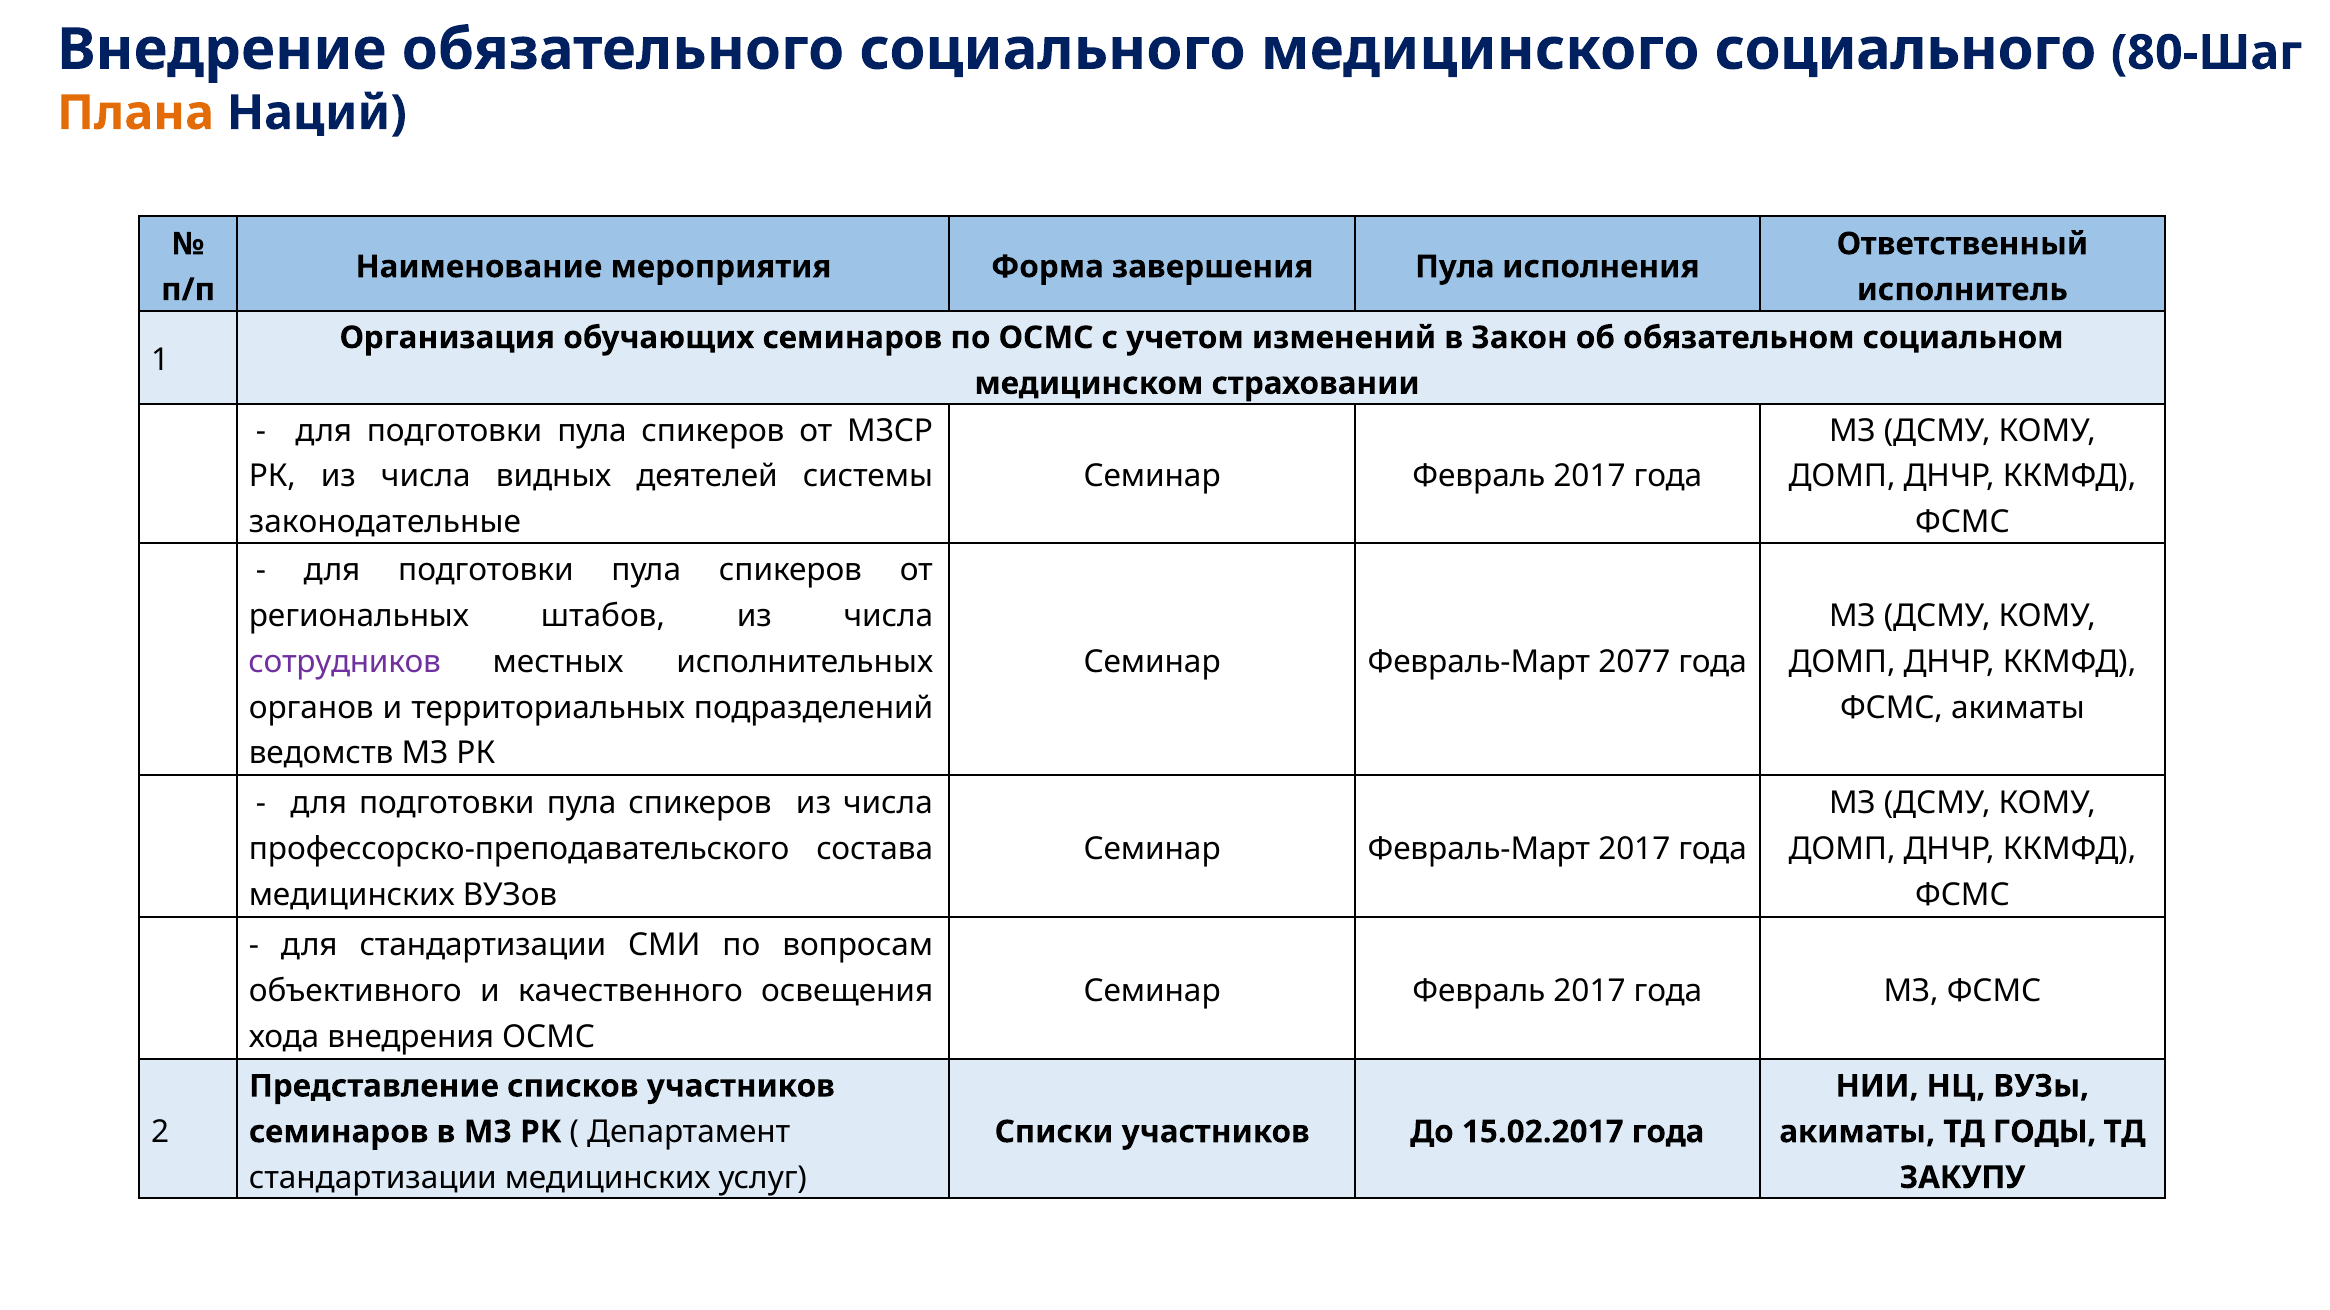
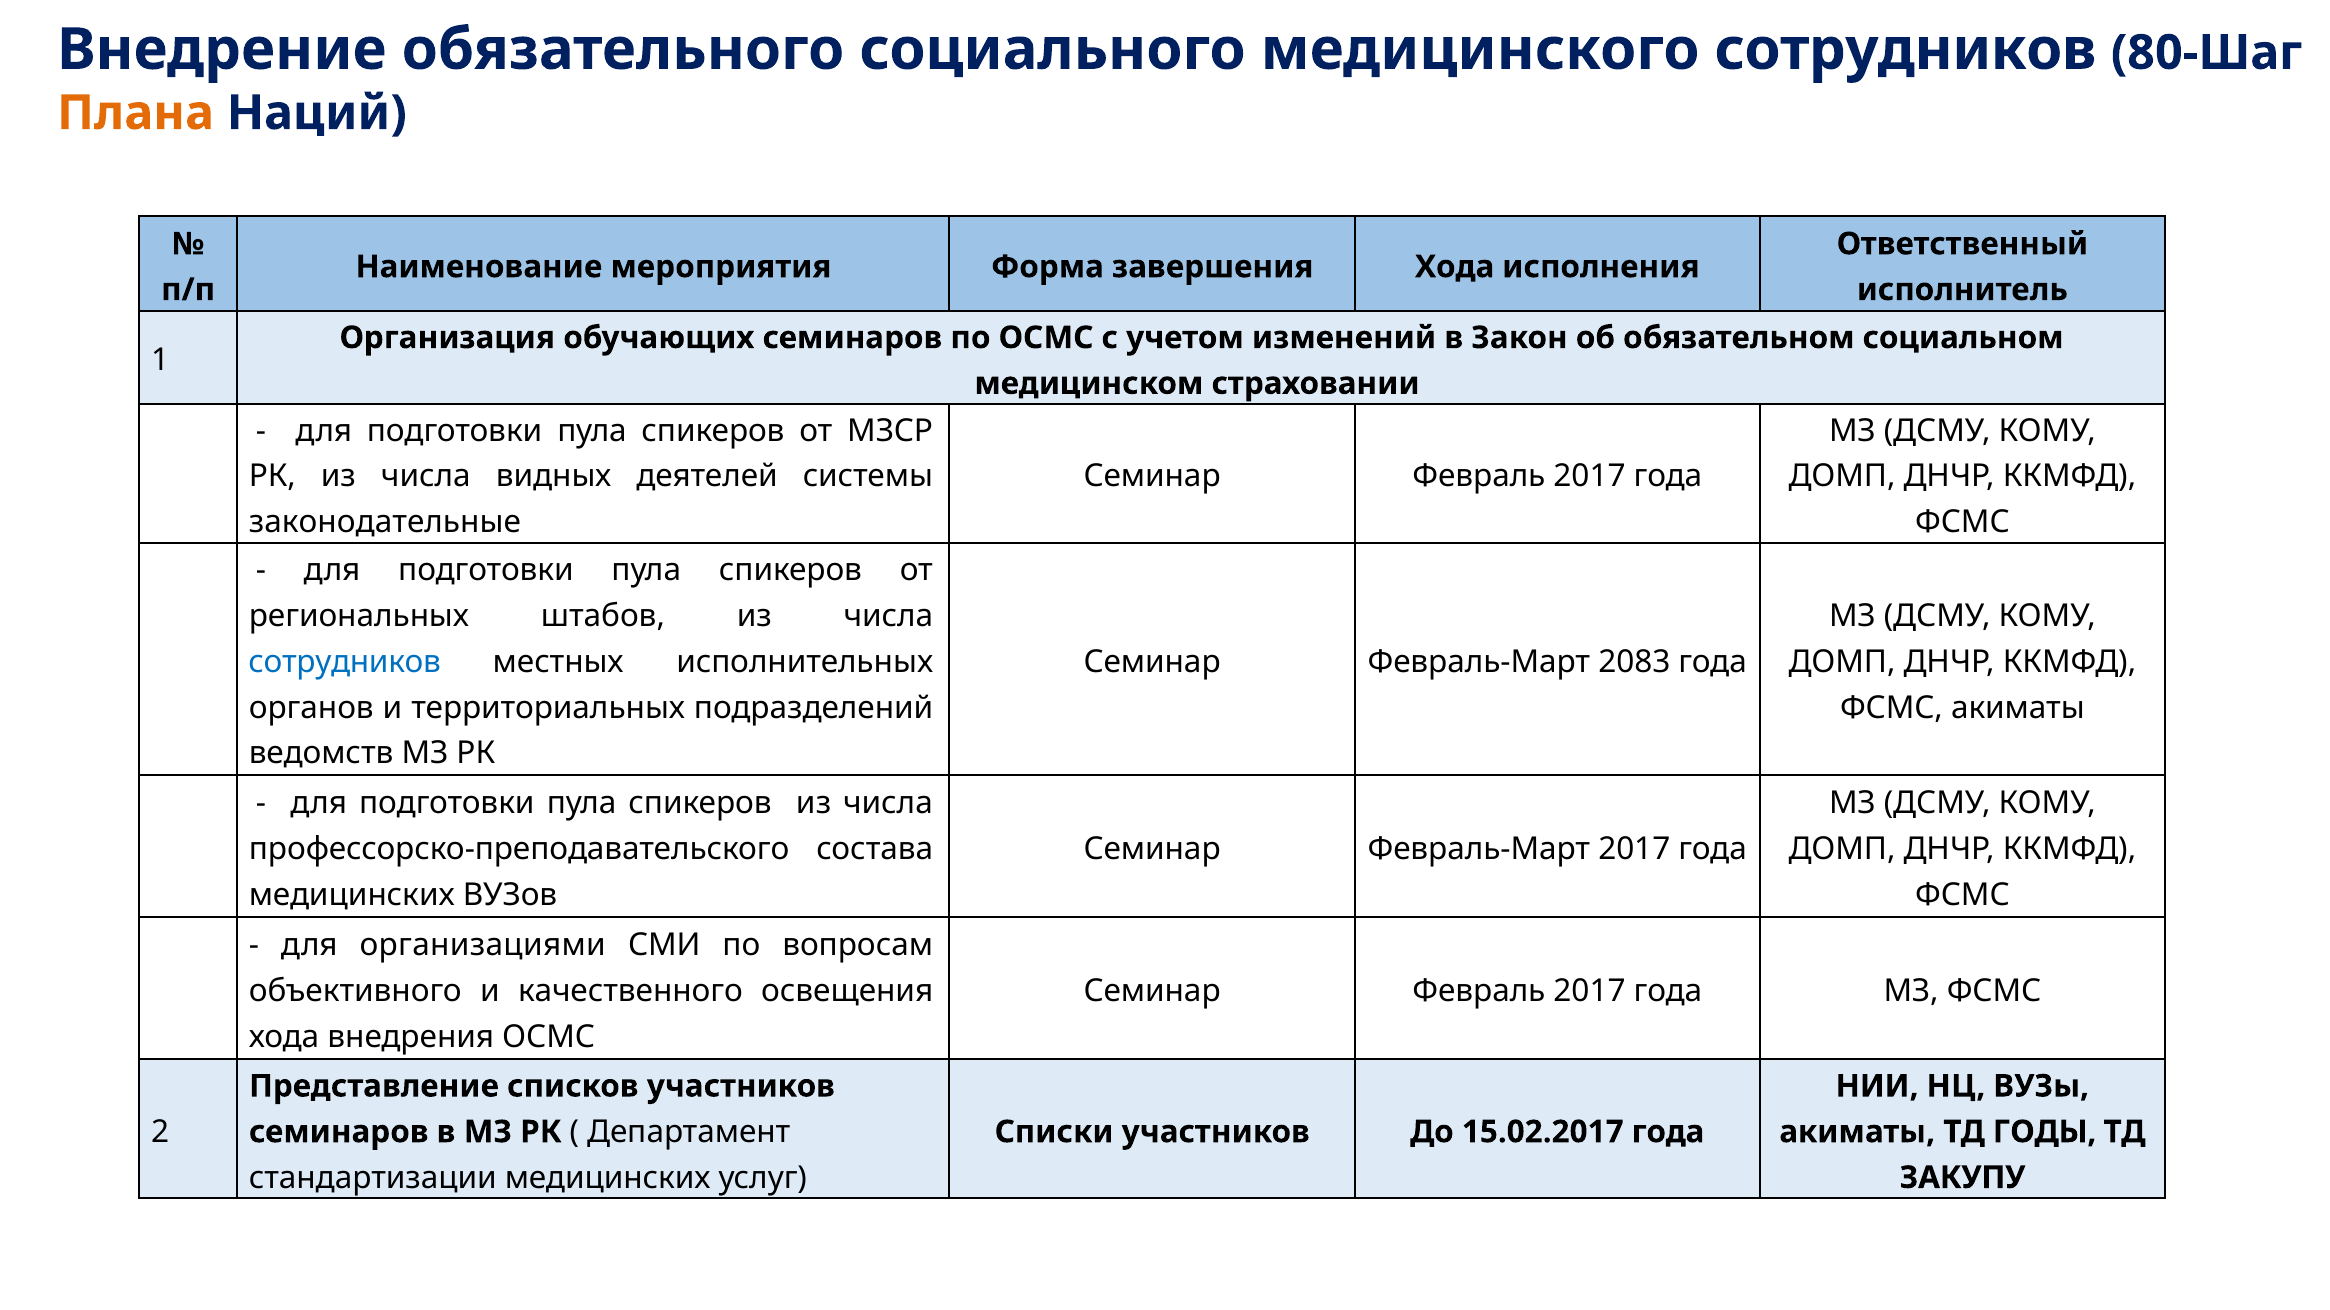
медицинского социального: социального -> сотрудников (1905, 50)
завершения Пула: Пула -> Хода (1455, 267)
сотрудников colour: purple -> blue (345, 662)
2077: 2077 -> 2083 (1634, 662)
для стандартизации: стандартизации -> организациями (483, 946)
